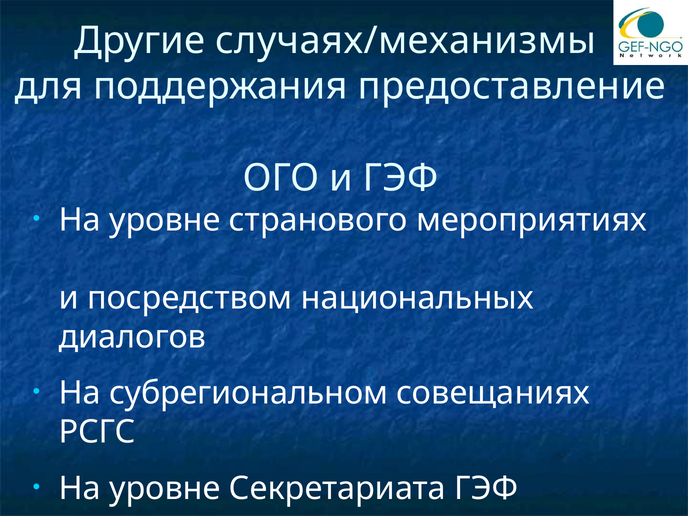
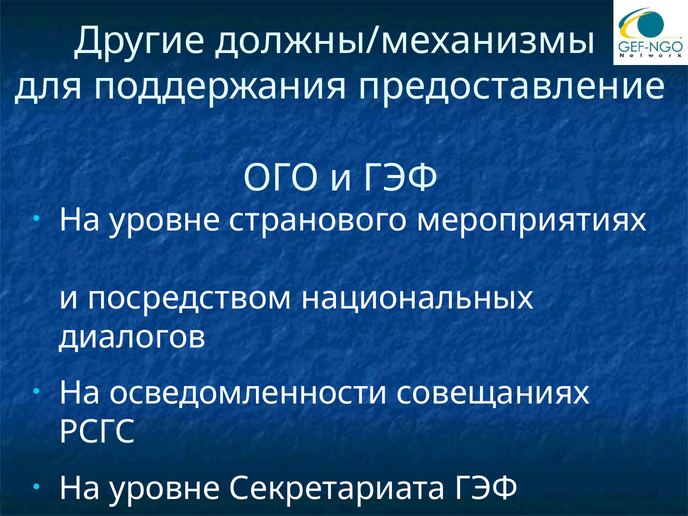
случаях/механизмы: случаях/механизмы -> должны/механизмы (406, 41)
субрегиональном: субрегиональном -> осведомленности (249, 393)
